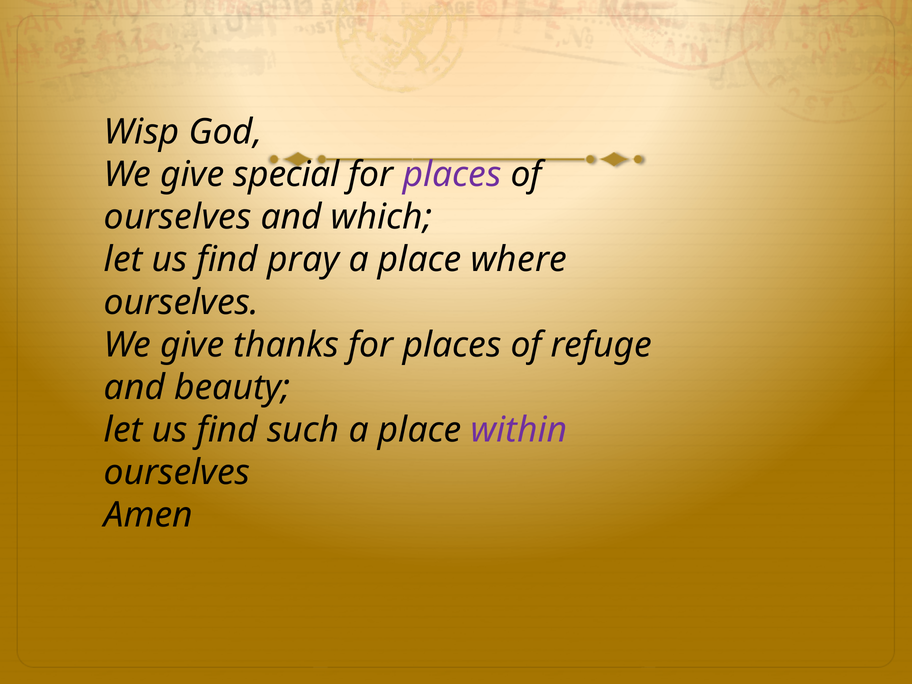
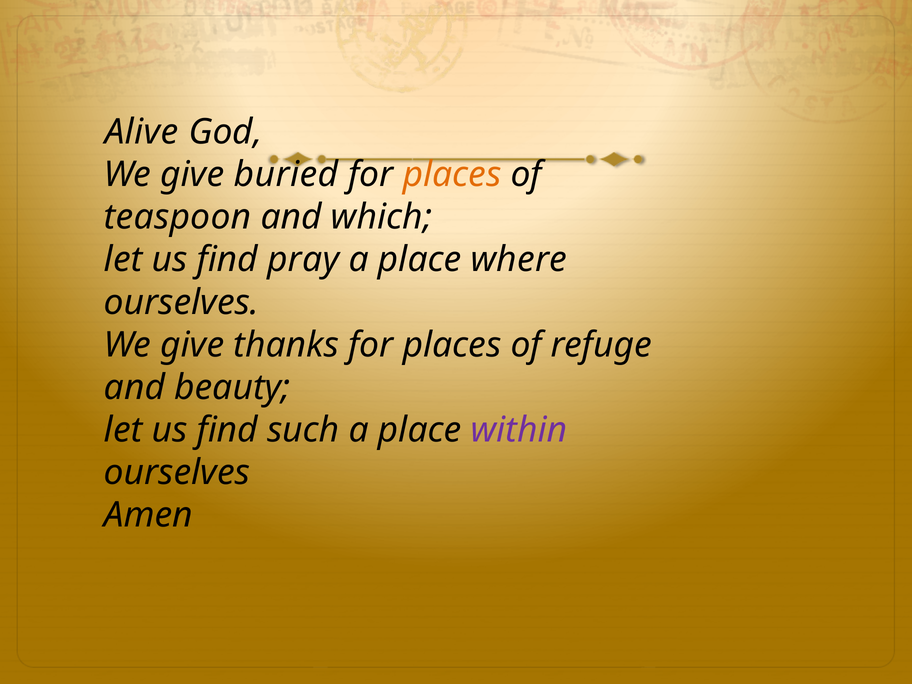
Wisp: Wisp -> Alive (142, 132)
special: special -> buried (286, 175)
places colour: purple -> orange (452, 175)
ourselves: ourselves -> teaspoon (178, 217)
